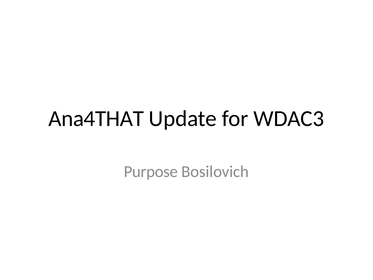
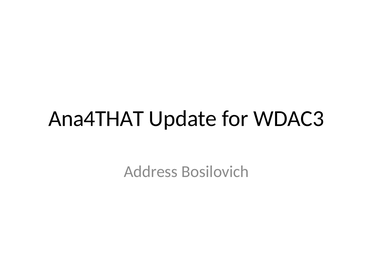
Purpose: Purpose -> Address (151, 171)
